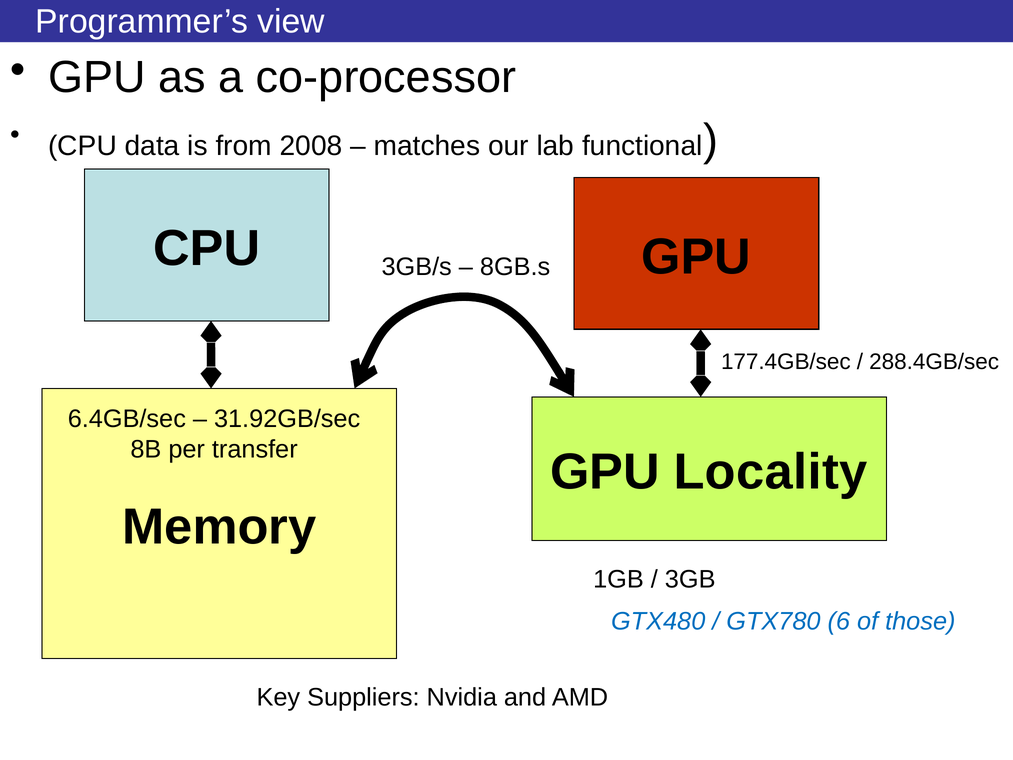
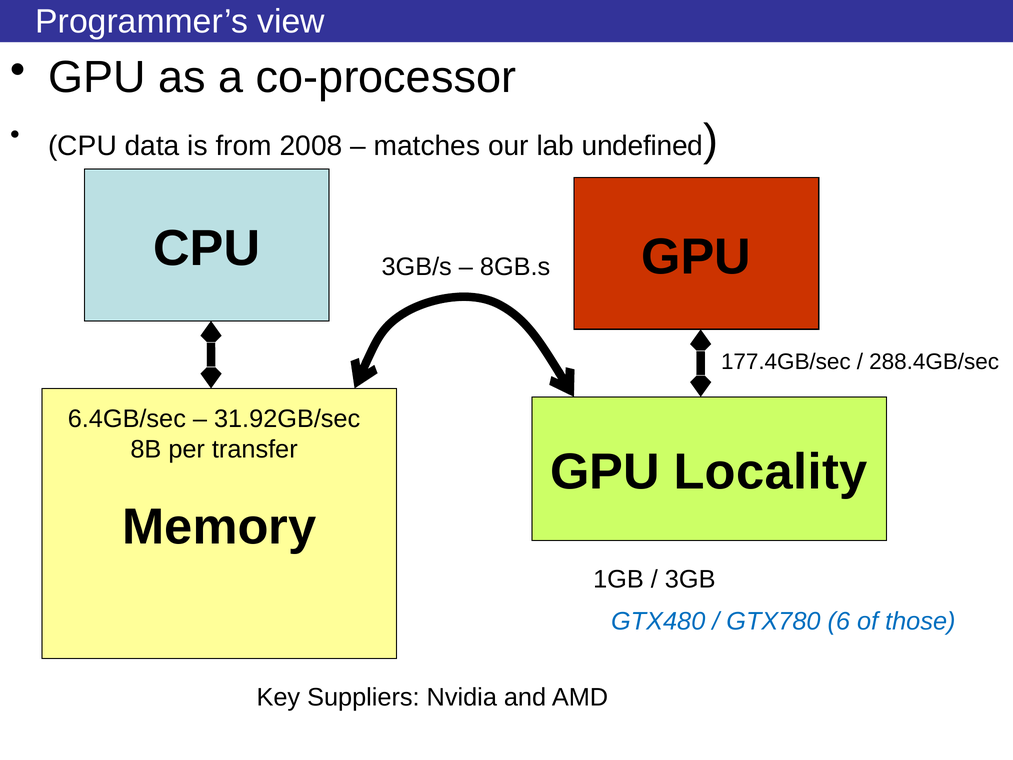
functional: functional -> undefined (642, 146)
